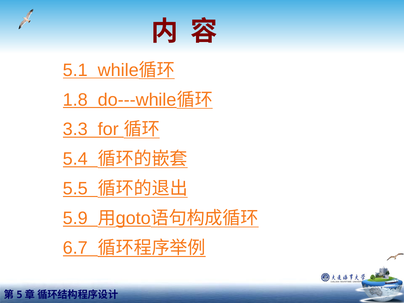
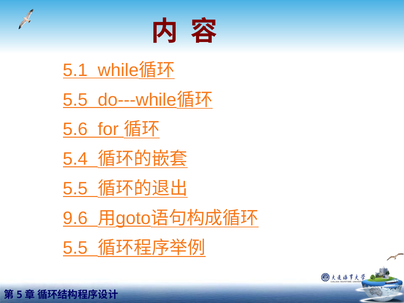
1.8: 1.8 -> 5.5 (75, 100)
3.3: 3.3 -> 5.6 (75, 129)
5.9: 5.9 -> 9.6 (75, 218)
6.7: 6.7 -> 5.5 (75, 248)
